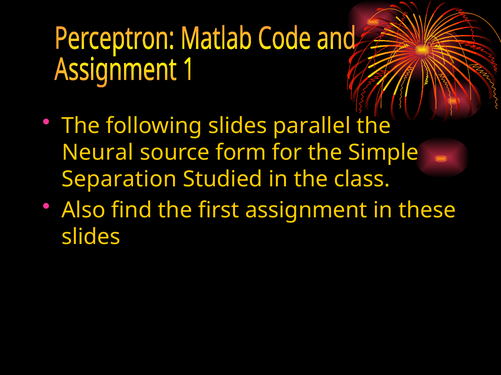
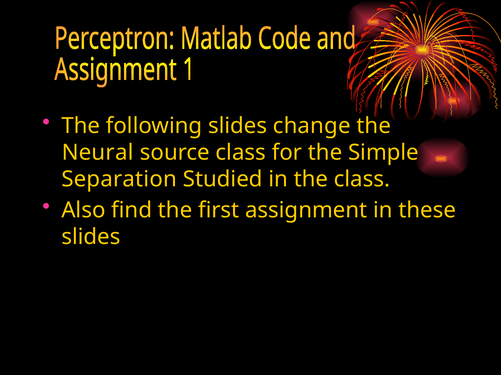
parallel: parallel -> change (312, 126)
source form: form -> class (241, 153)
